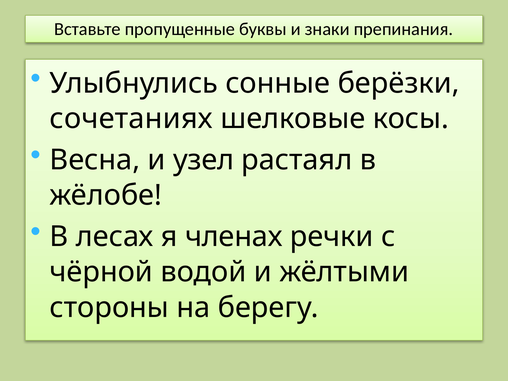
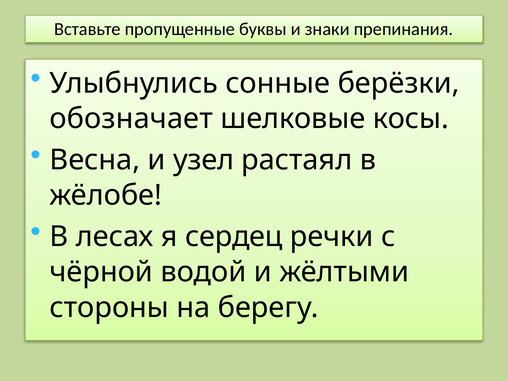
сочетаниях: сочетаниях -> обозначает (131, 119)
членах: членах -> сердец (234, 236)
